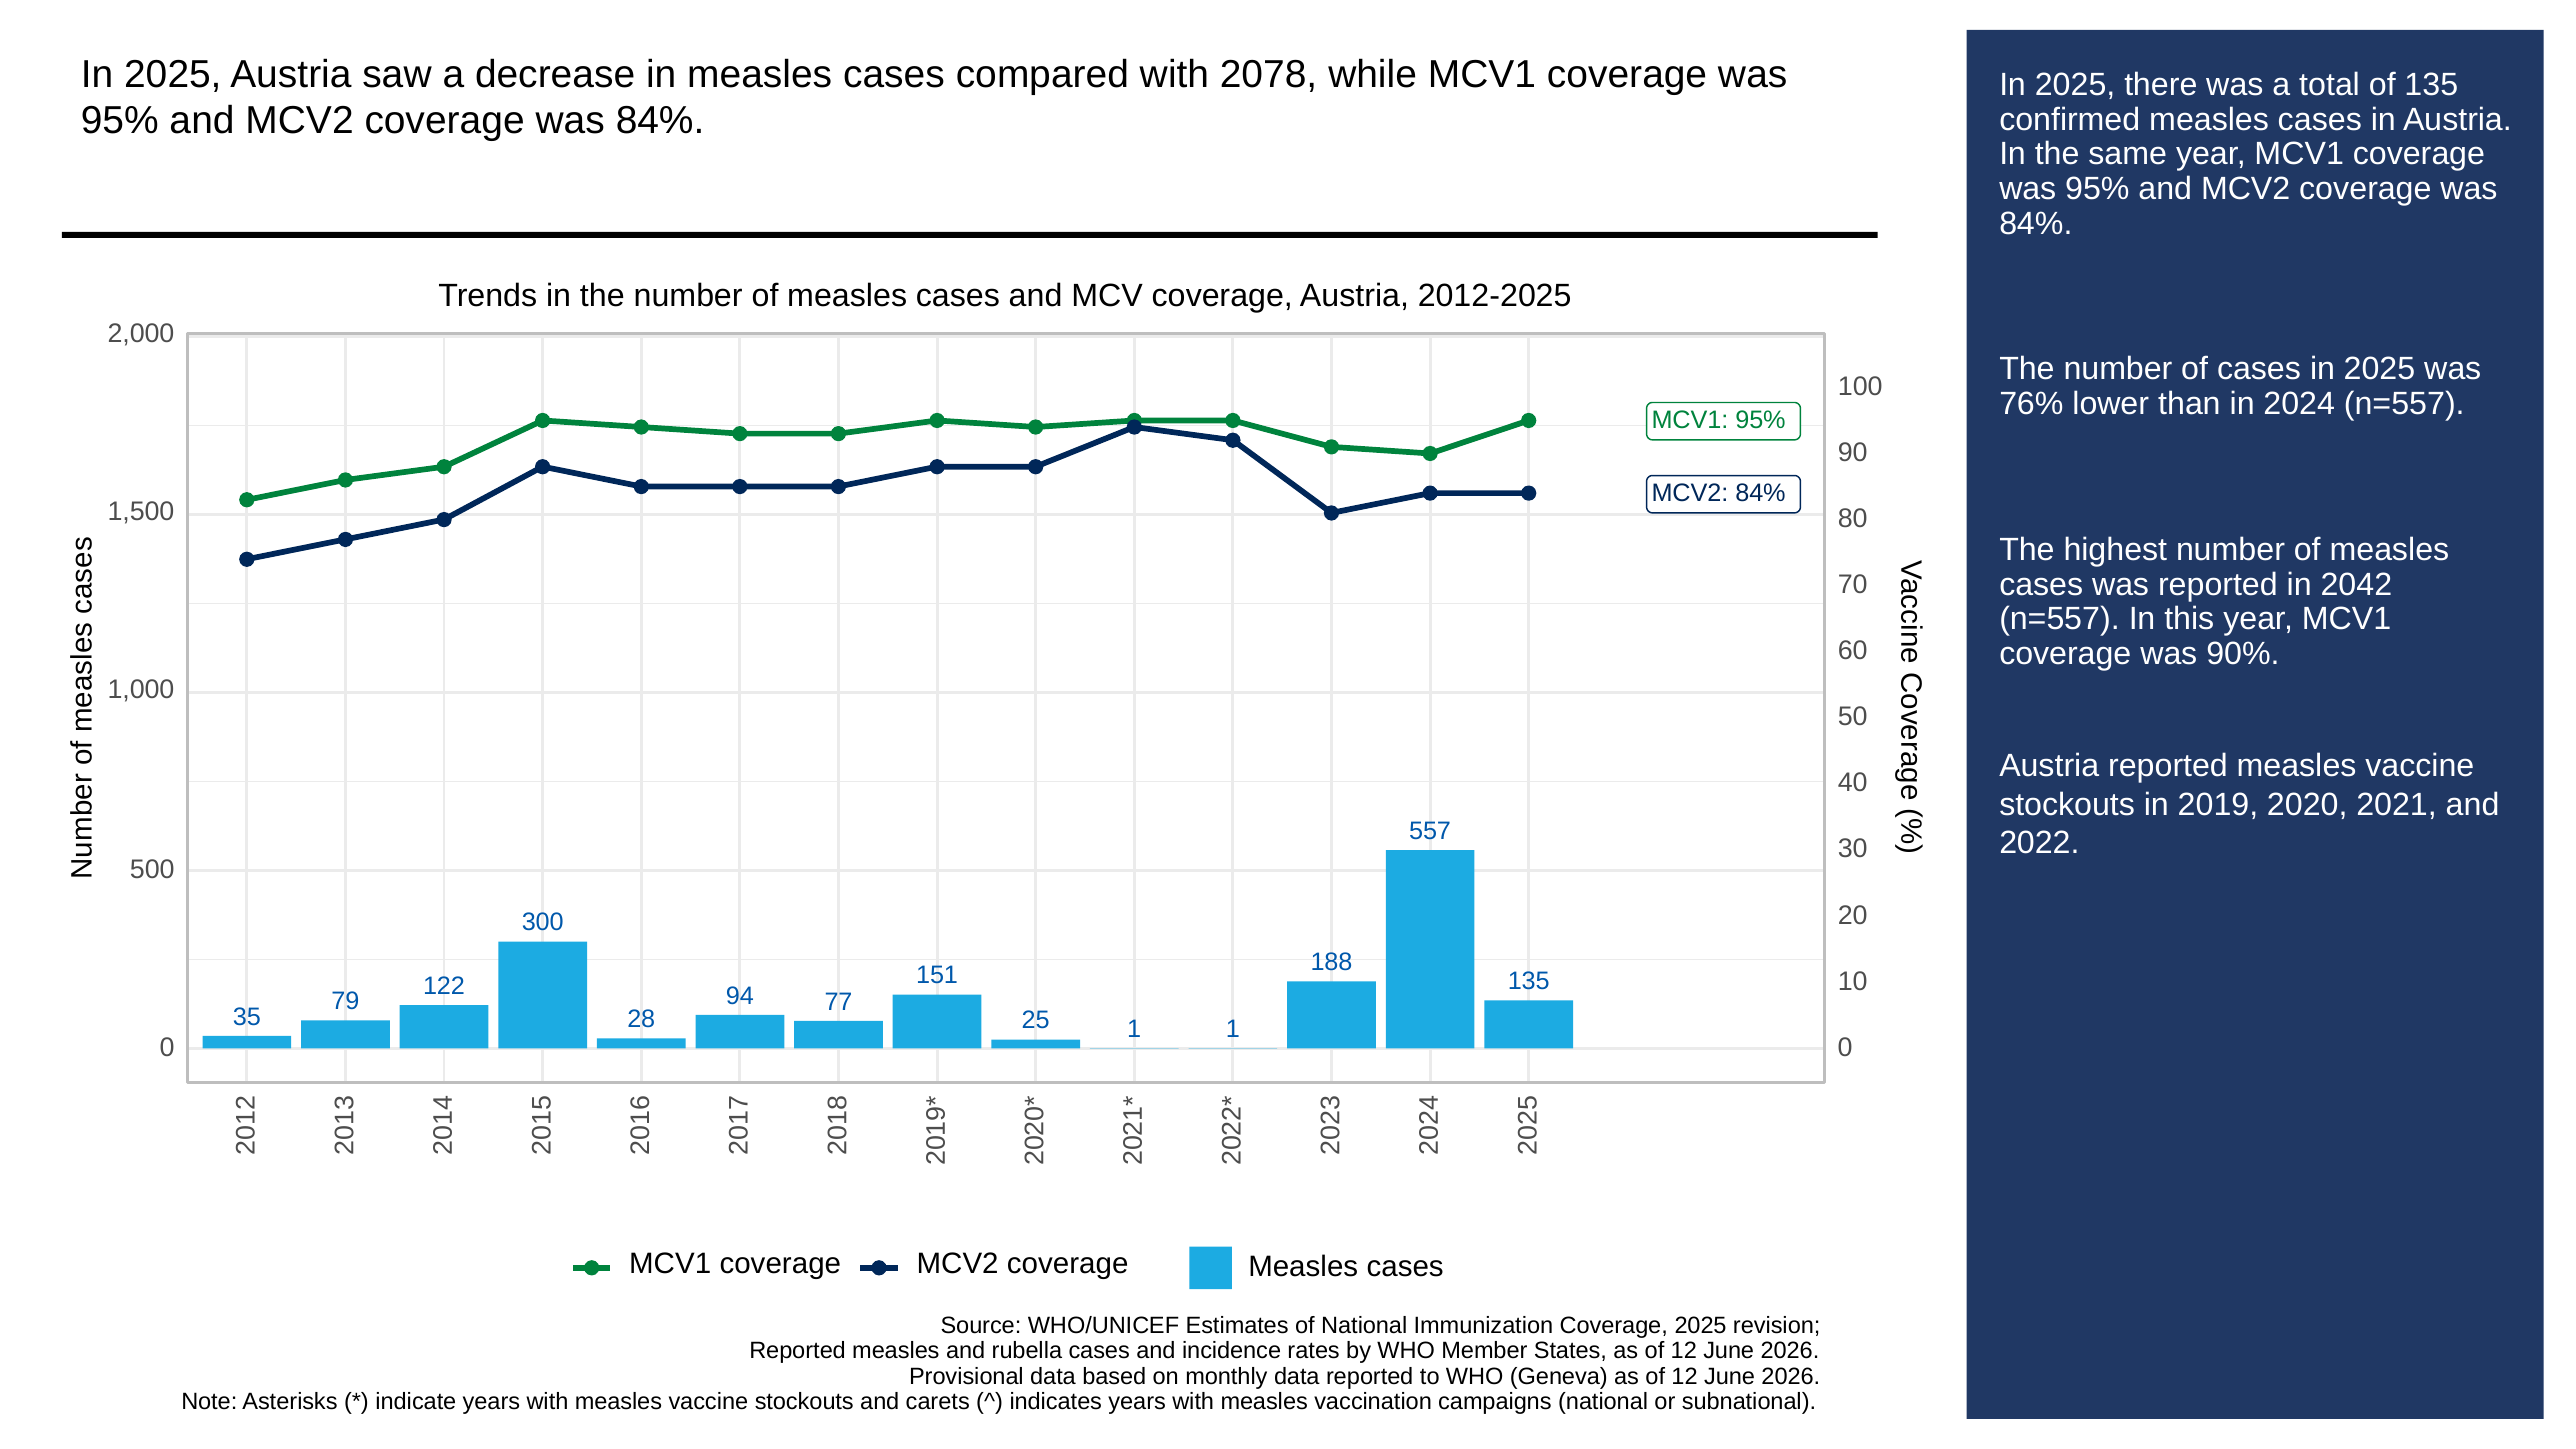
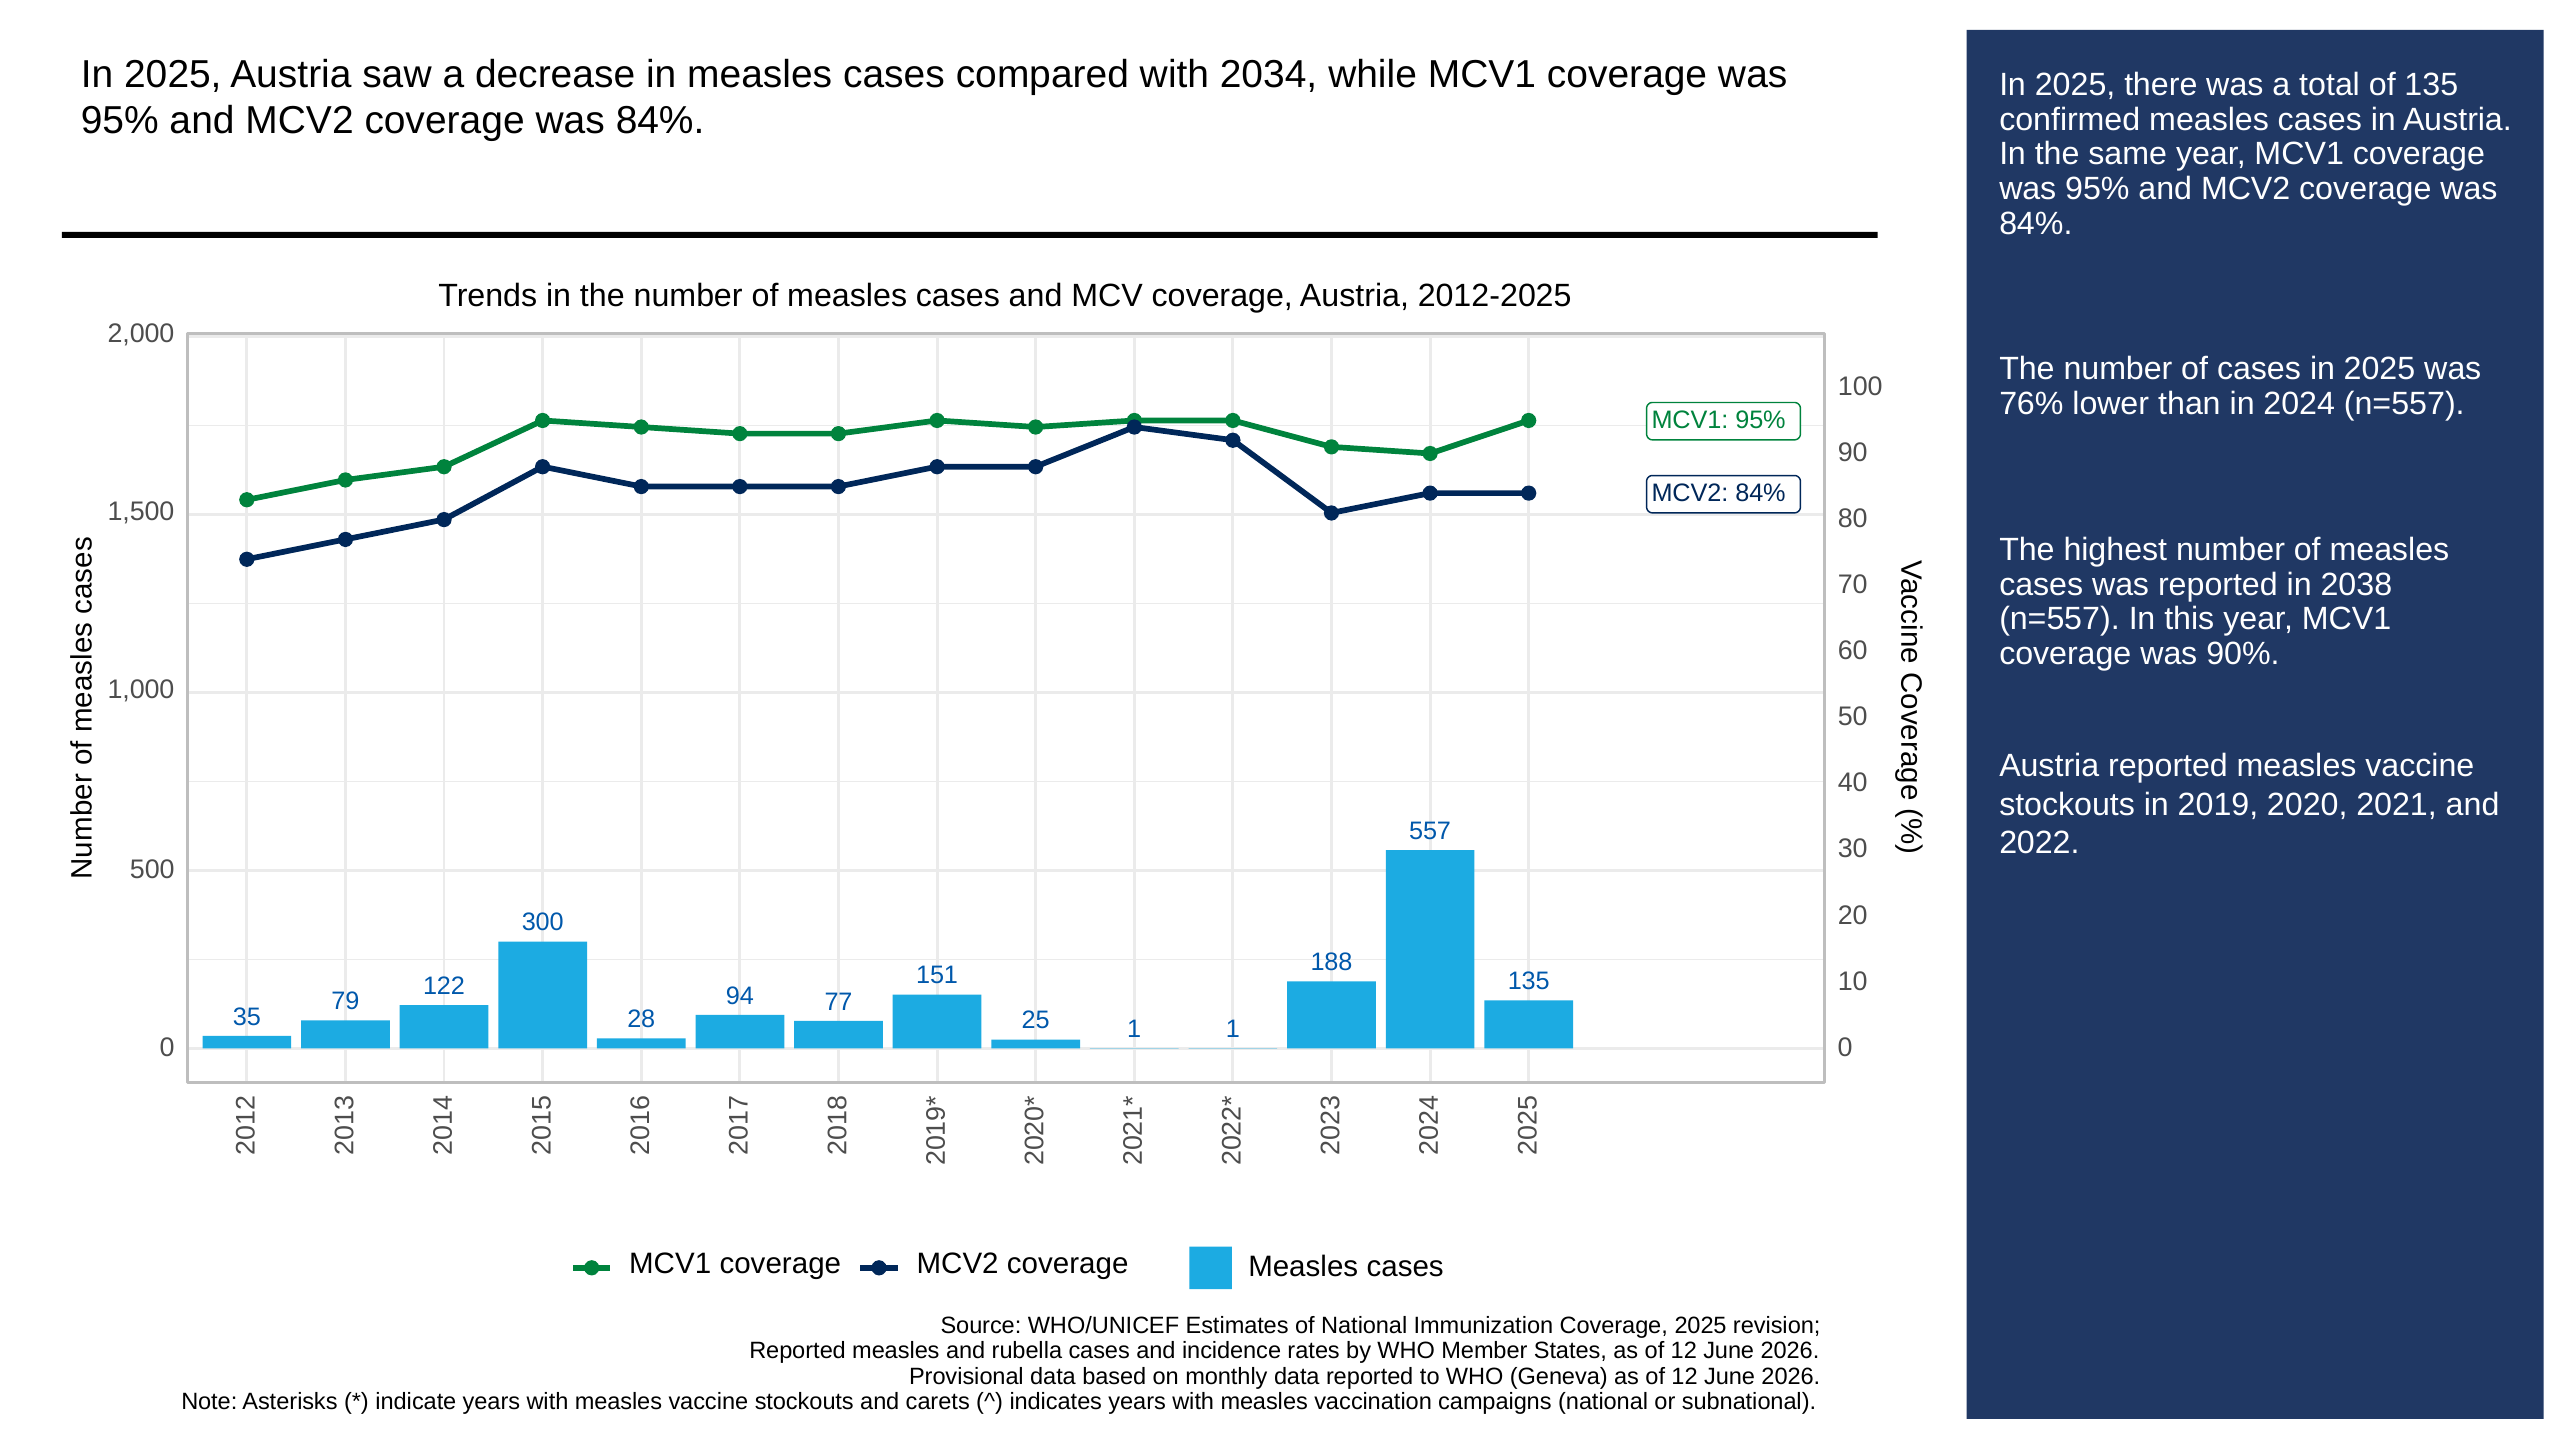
2078: 2078 -> 2034 (1269, 74)
2042: 2042 -> 2038 (2356, 584)
